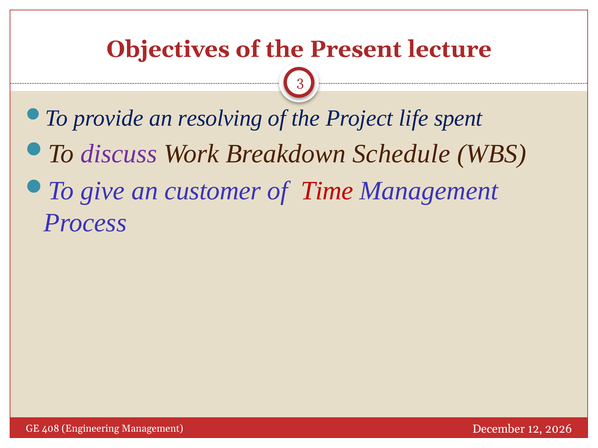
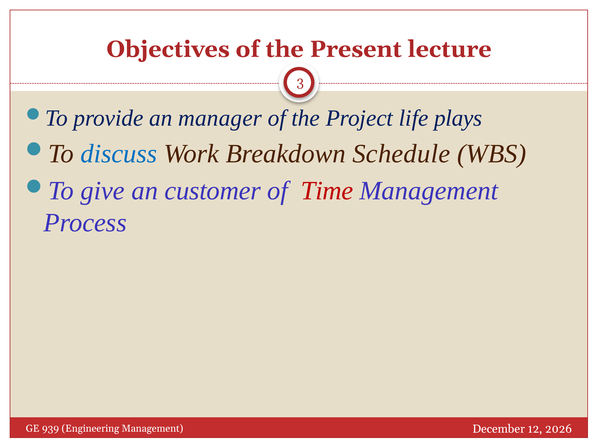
resolving: resolving -> manager (220, 118)
spent: spent -> plays (458, 118)
discuss colour: purple -> blue (119, 154)
408: 408 -> 939 (50, 429)
